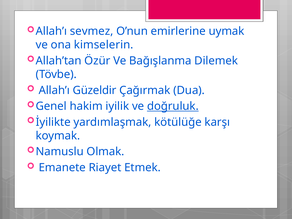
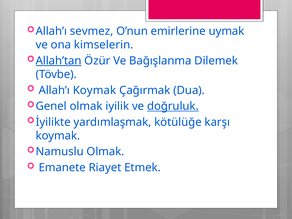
Allah’tan underline: none -> present (59, 61)
Allah’ı Güzeldir: Güzeldir -> Koymak (94, 90)
Genel hakim: hakim -> olmak (86, 106)
